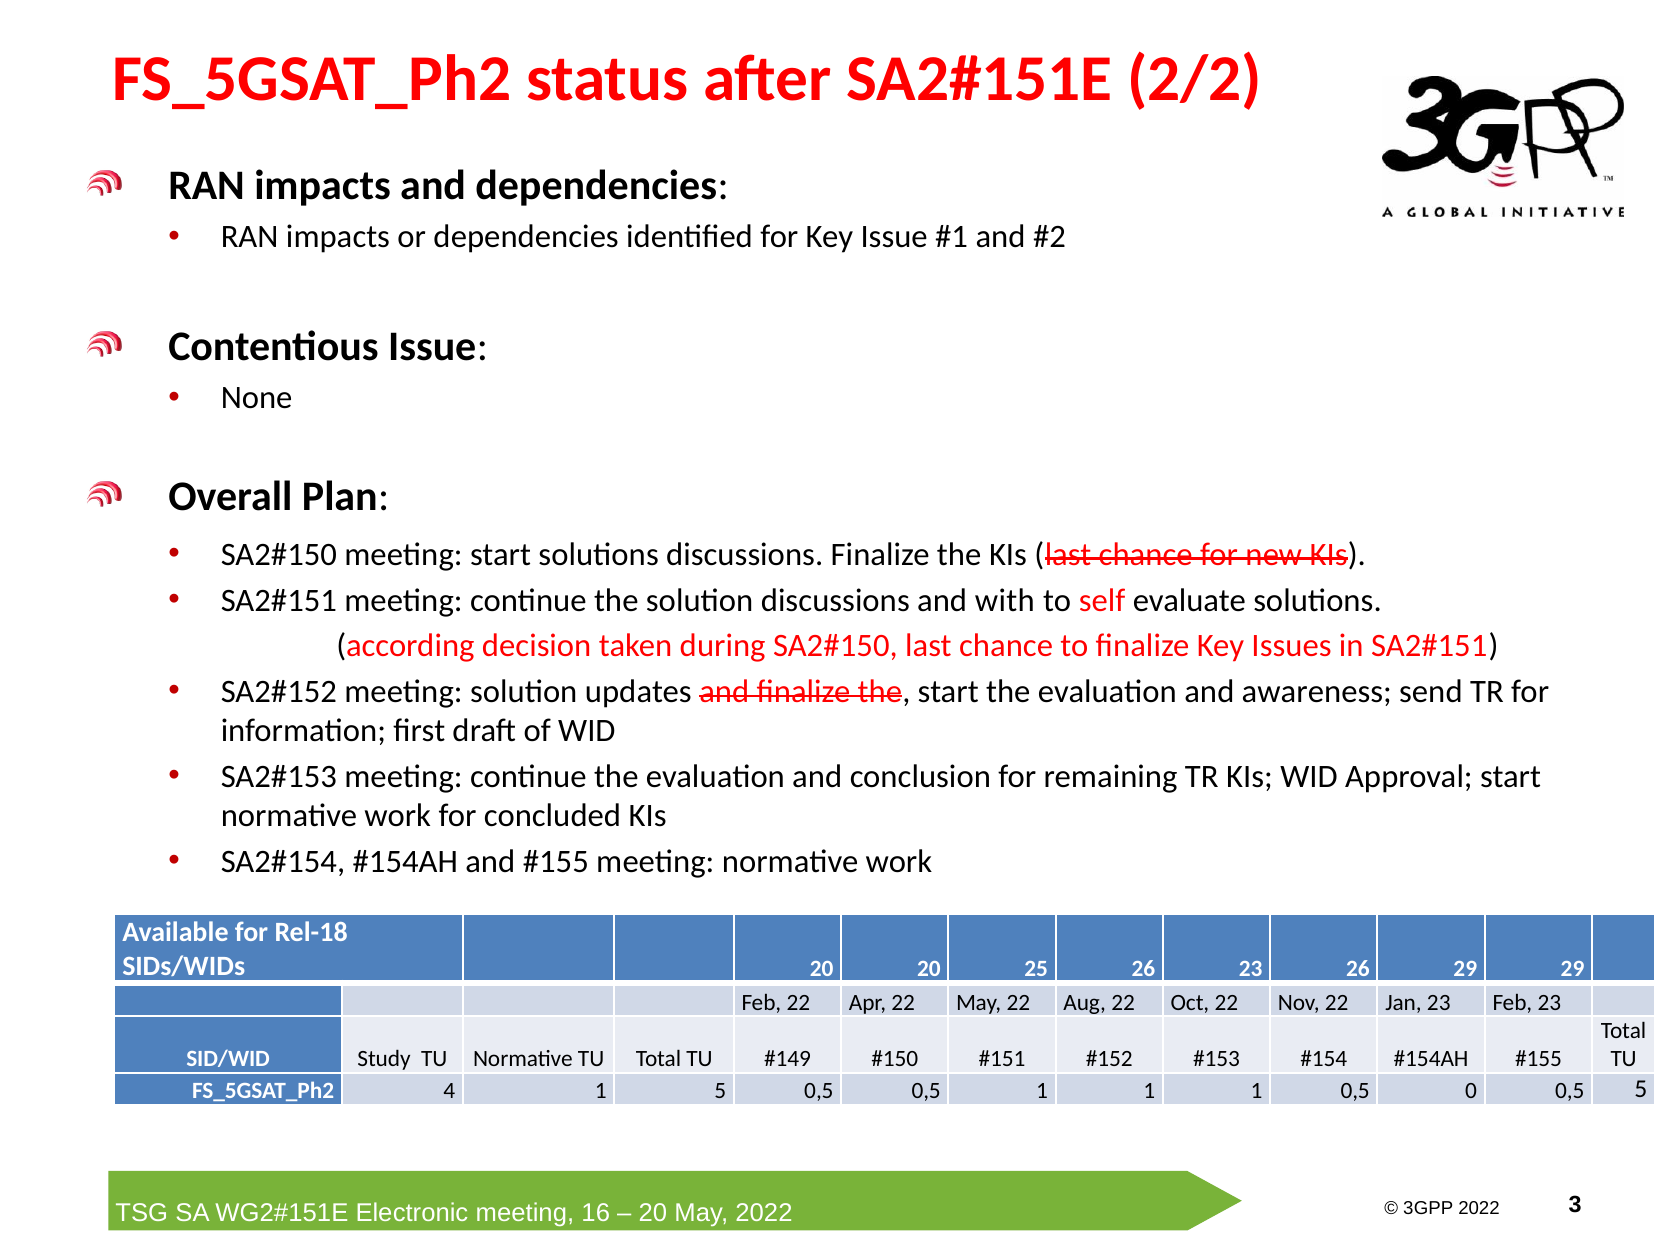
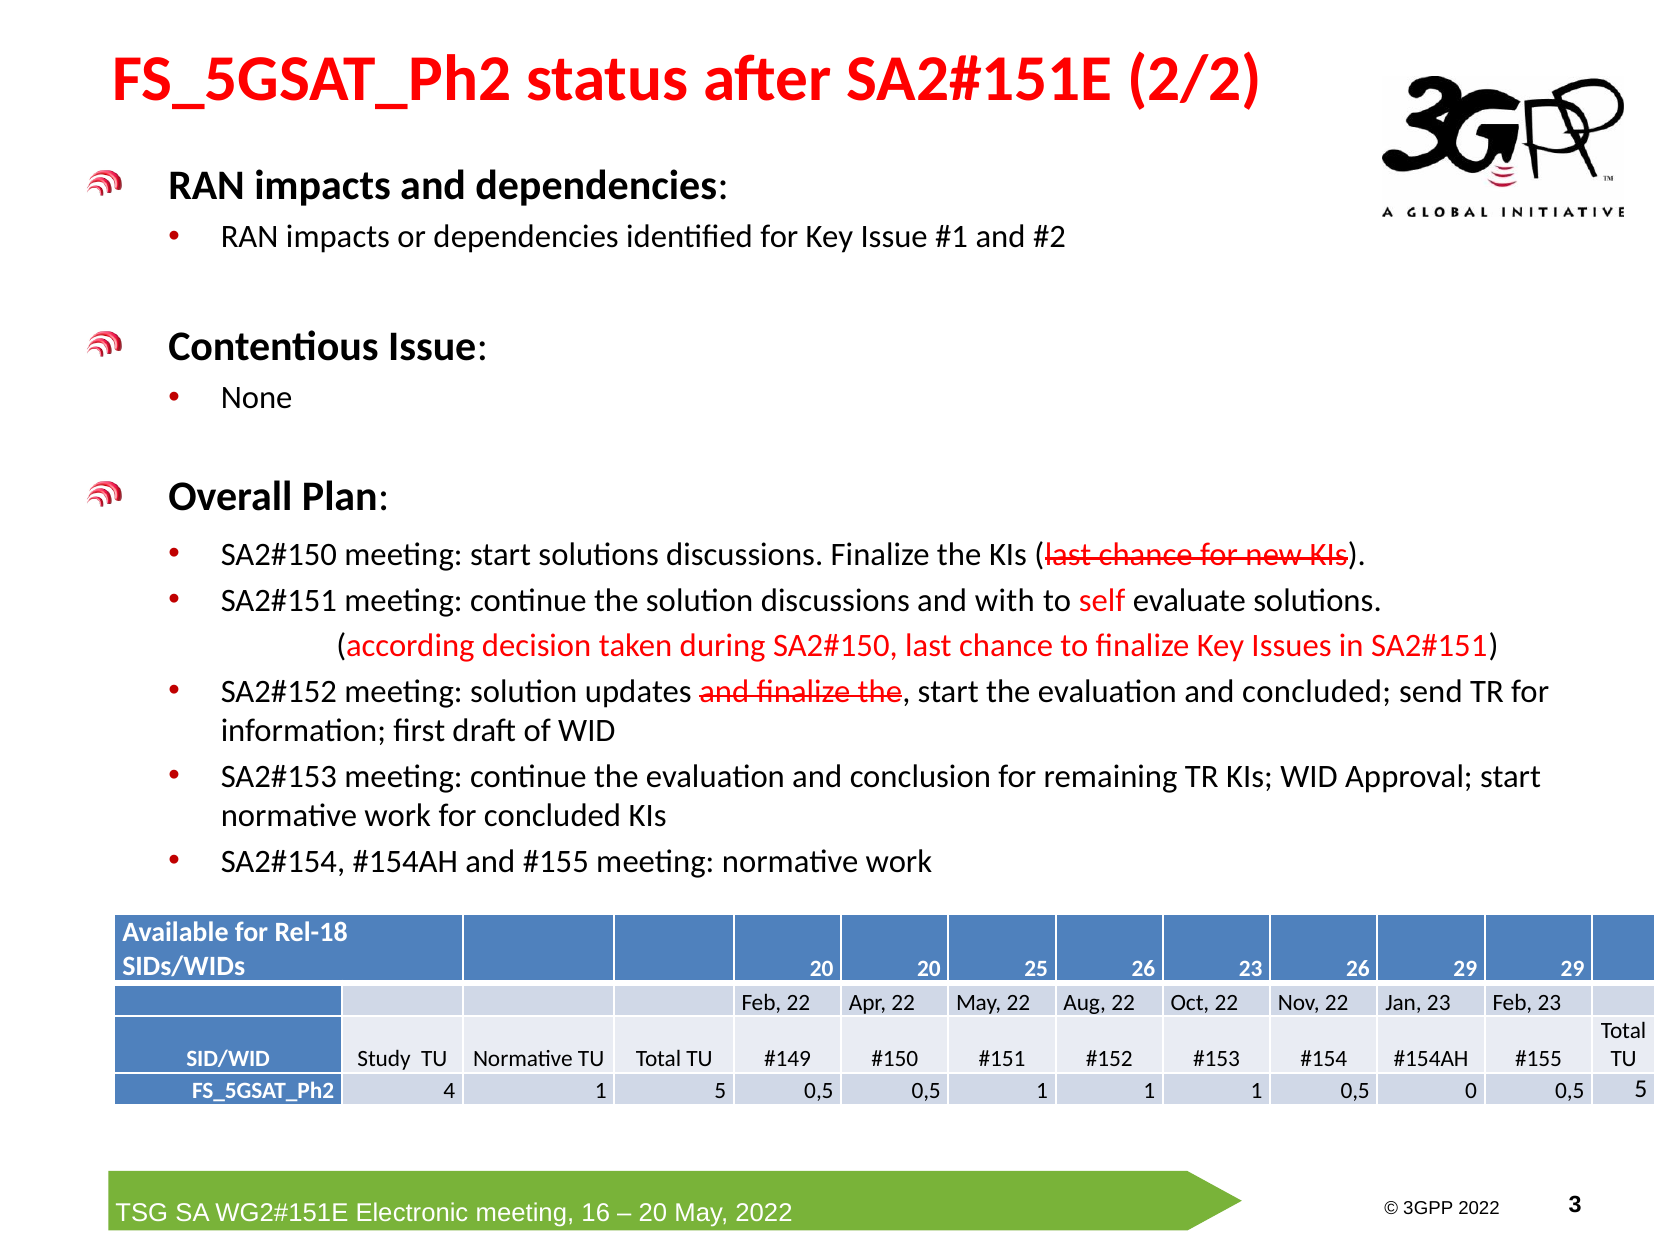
and awareness: awareness -> concluded (1317, 692)
